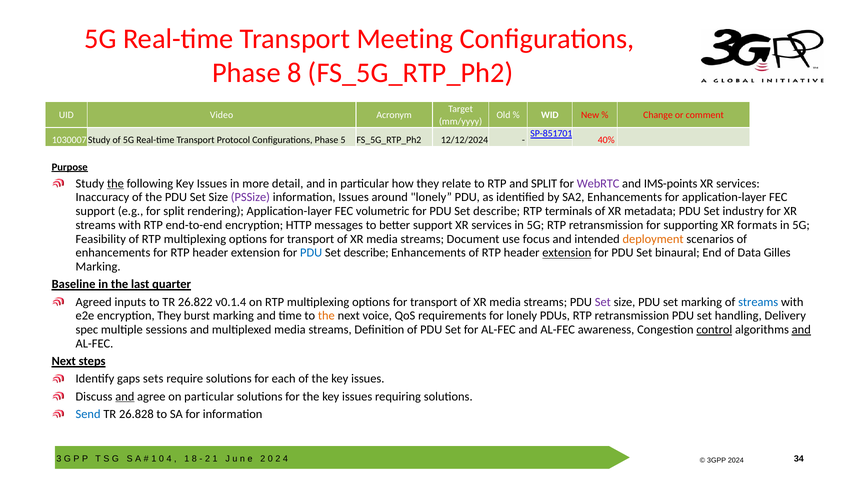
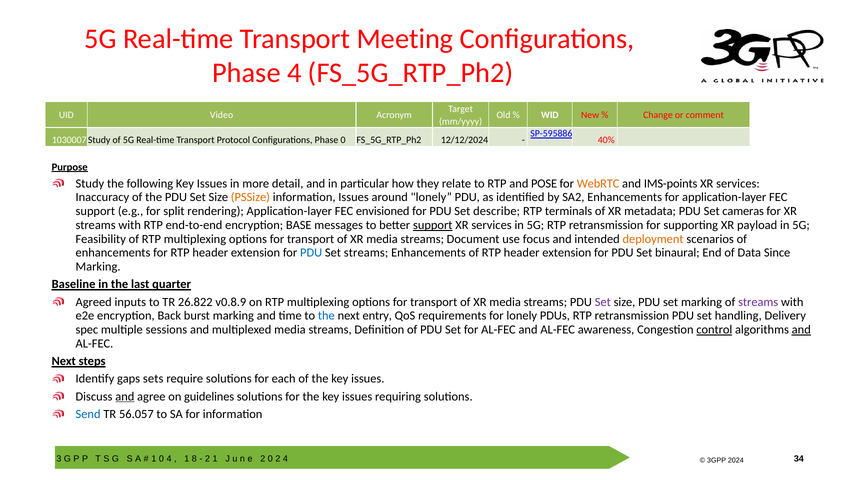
Phase 8: 8 -> 4 (294, 73)
SP-851701: SP-851701 -> SP-595886 (551, 134)
Phase 5: 5 -> 0 (343, 140)
the underline: present -> none (115, 183)
and SPLIT: SPLIT -> POSE (544, 183)
WebRTC colour: purple -> orange (598, 183)
PSSize colour: purple -> orange (250, 197)
volumetric: volumetric -> envisioned (383, 211)
industry: industry -> cameras (743, 211)
HTTP: HTTP -> BASE (299, 225)
support underline: none -> present (433, 225)
formats: formats -> payload (757, 225)
describe: describe -> streams (366, 252)
extension underline: present -> none (567, 252)
Gilles: Gilles -> Since (777, 252)
v0.1.4: v0.1.4 -> v0.8.9 (231, 301)
streams colour: blue -> purple (758, 301)
encryption They: They -> Back (169, 315)
the colour: orange -> blue (326, 315)
voice: voice -> entry (377, 315)
on particular: particular -> guidelines (209, 396)
26.828: 26.828 -> 56.057 (136, 413)
